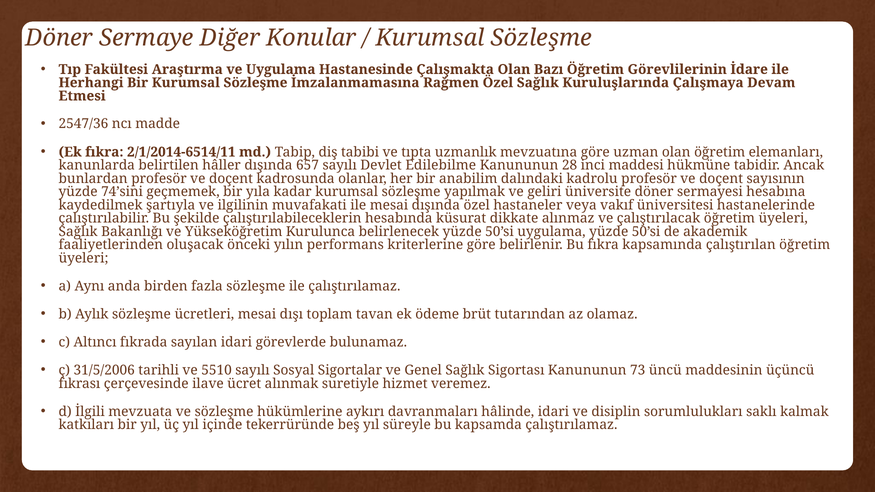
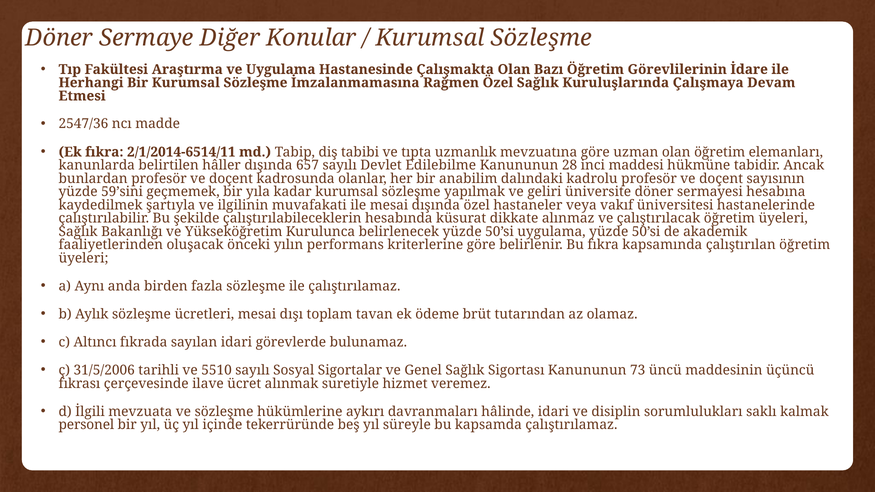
74’sini: 74’sini -> 59’sini (122, 192)
katkıları: katkıları -> personel (86, 425)
